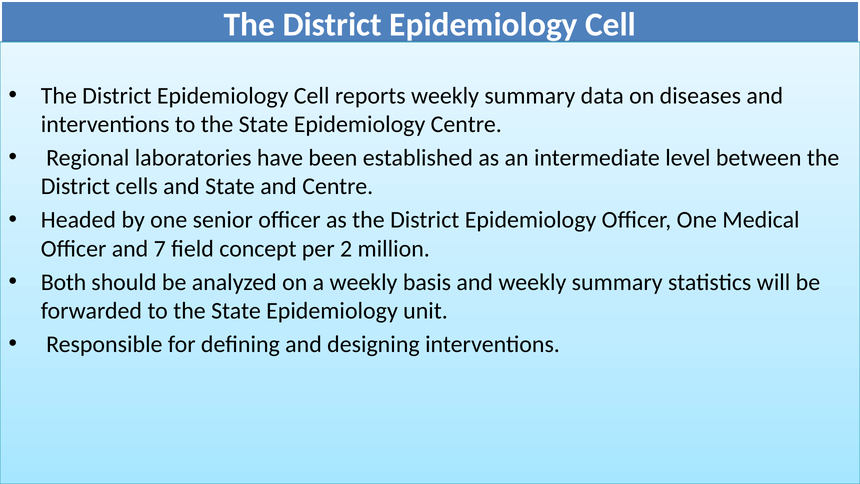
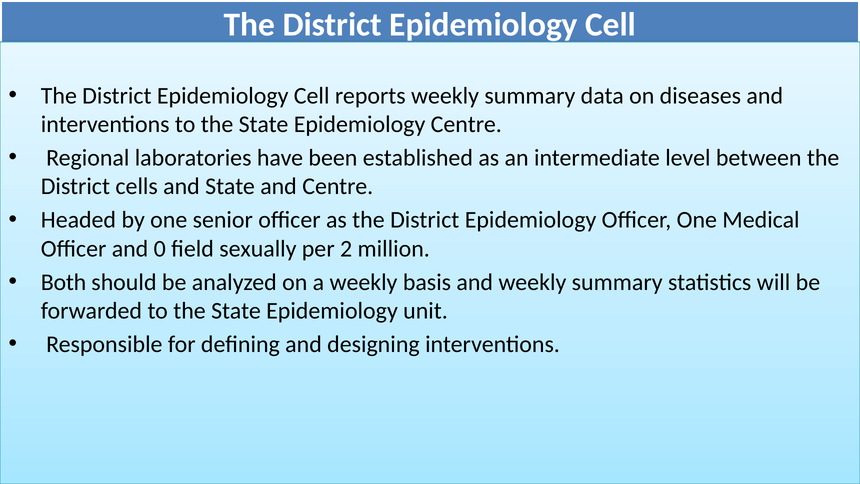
7: 7 -> 0 (160, 249)
concept: concept -> sexually (258, 249)
